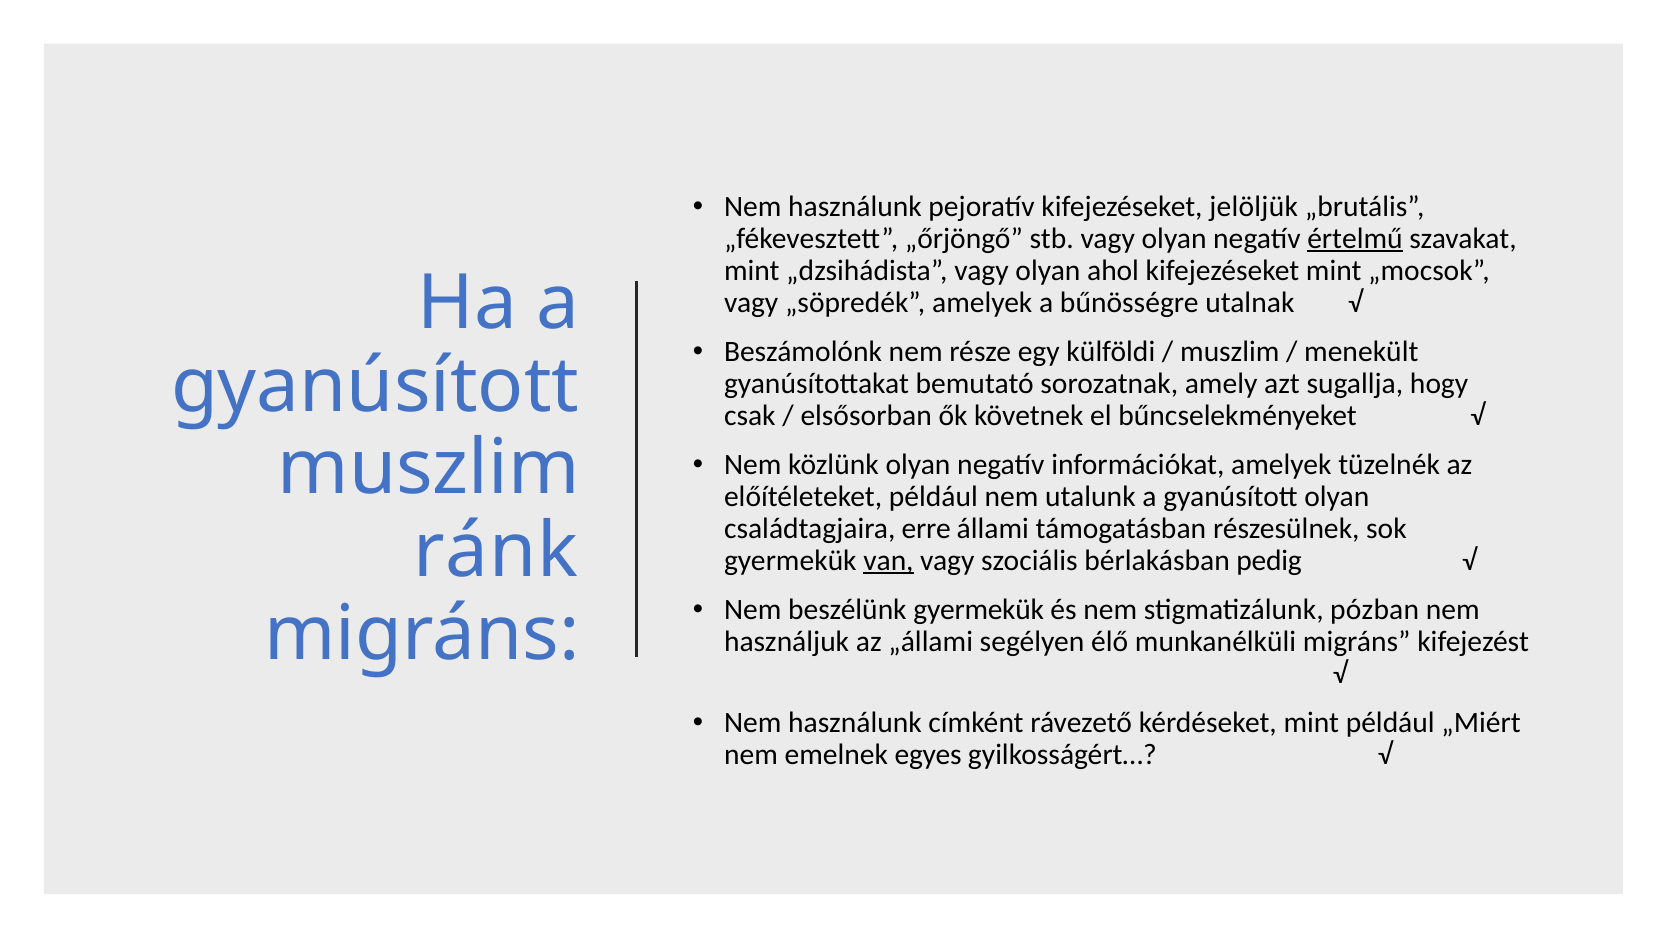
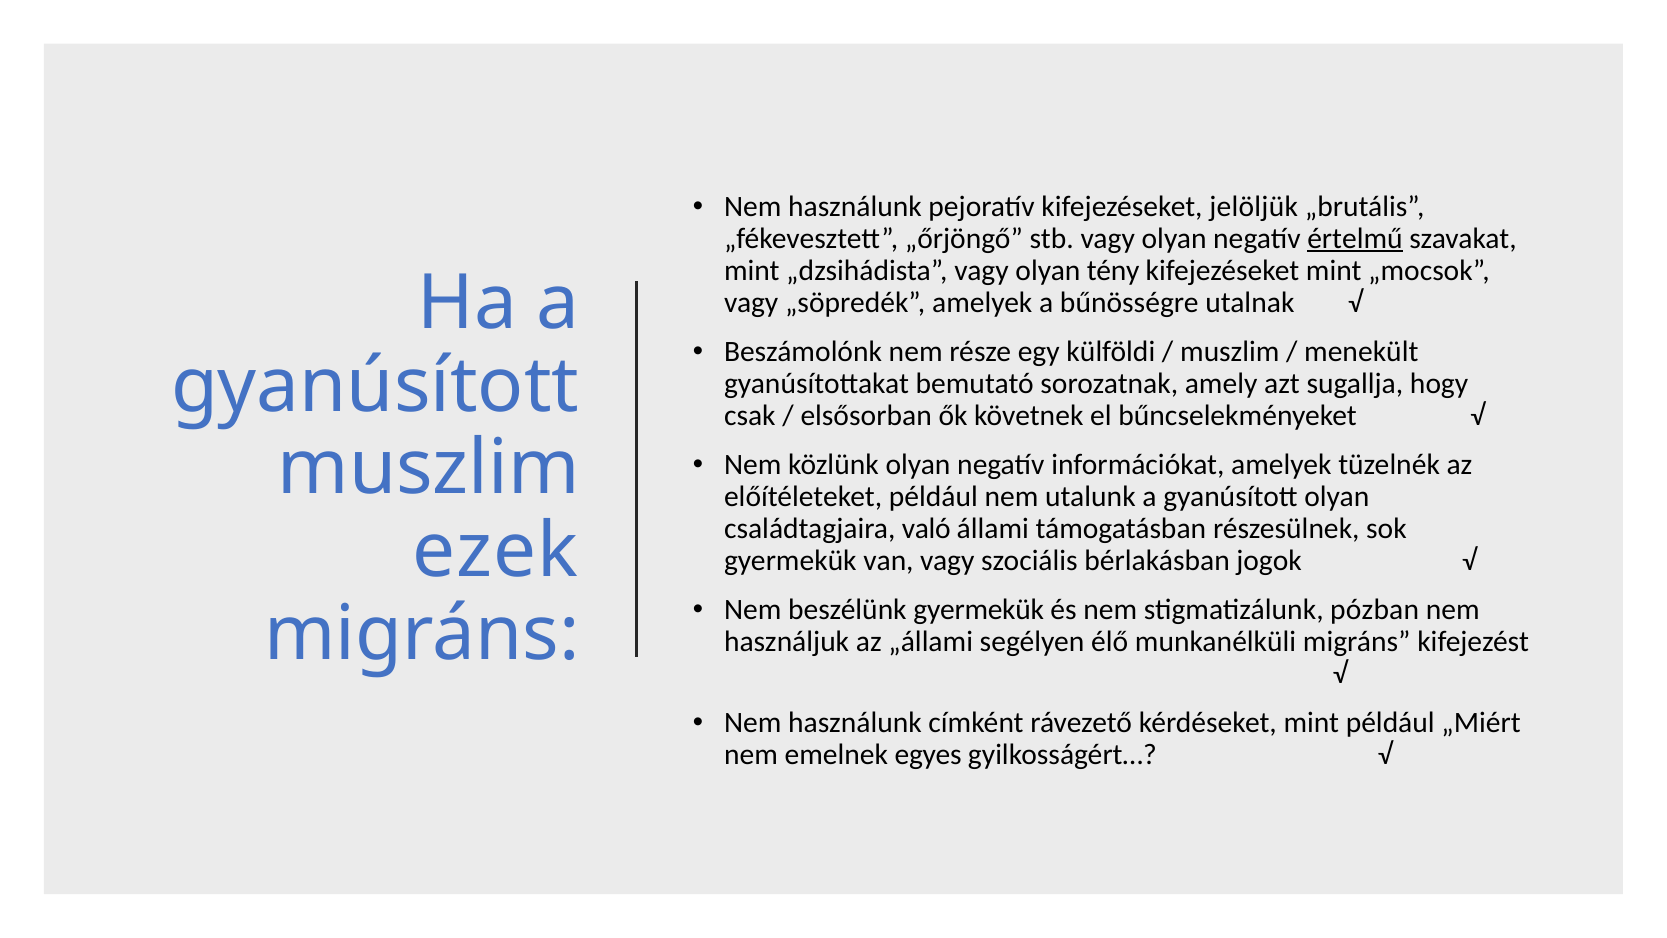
ahol: ahol -> tény (1113, 270)
erre: erre -> való (926, 528)
ránk: ránk -> ezek (496, 551)
van underline: present -> none (889, 560)
pedig: pedig -> jogok (1269, 560)
